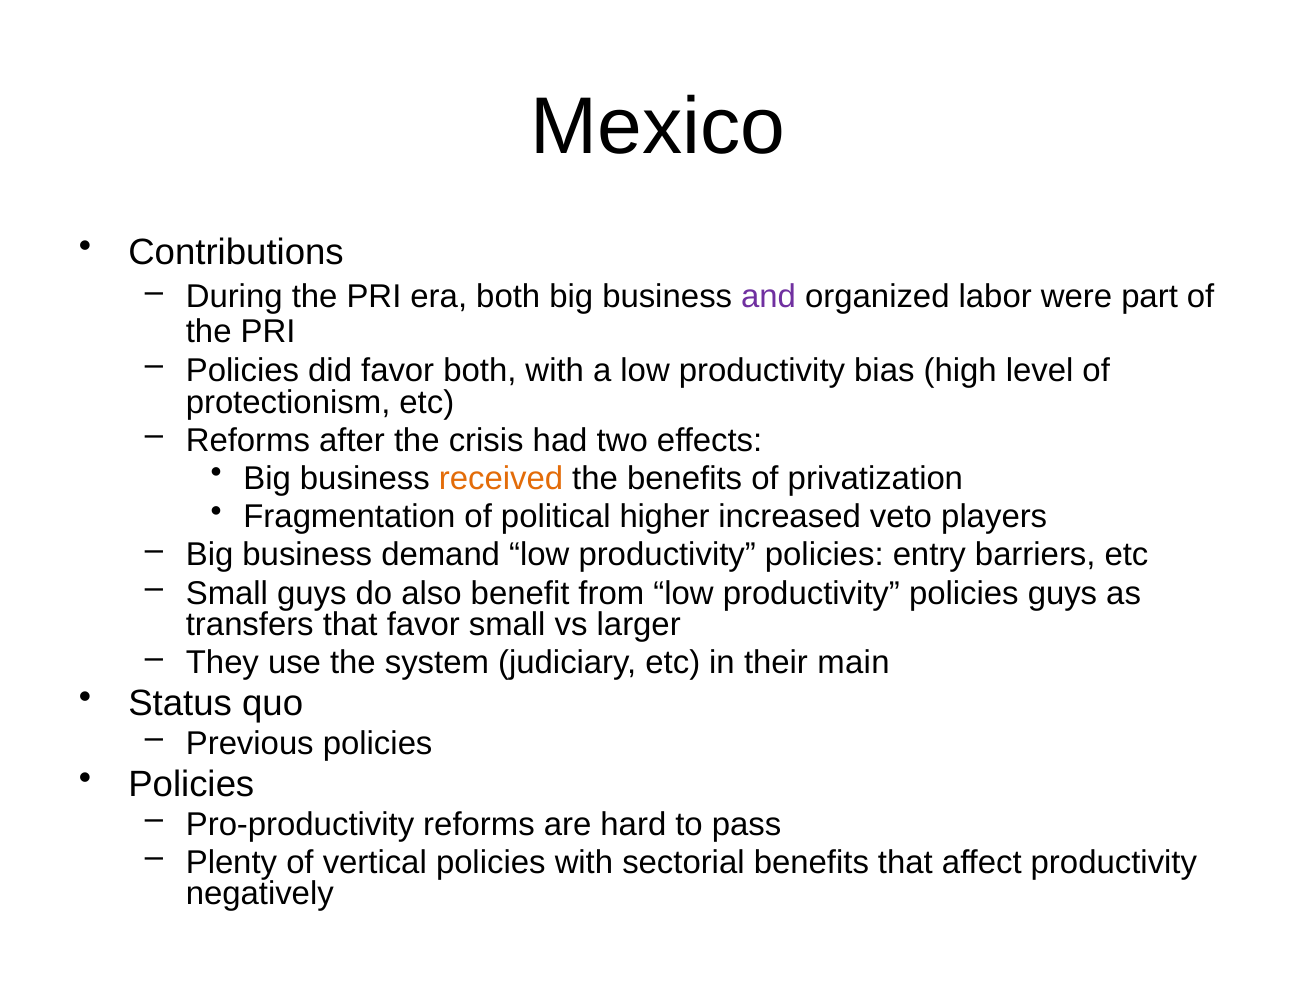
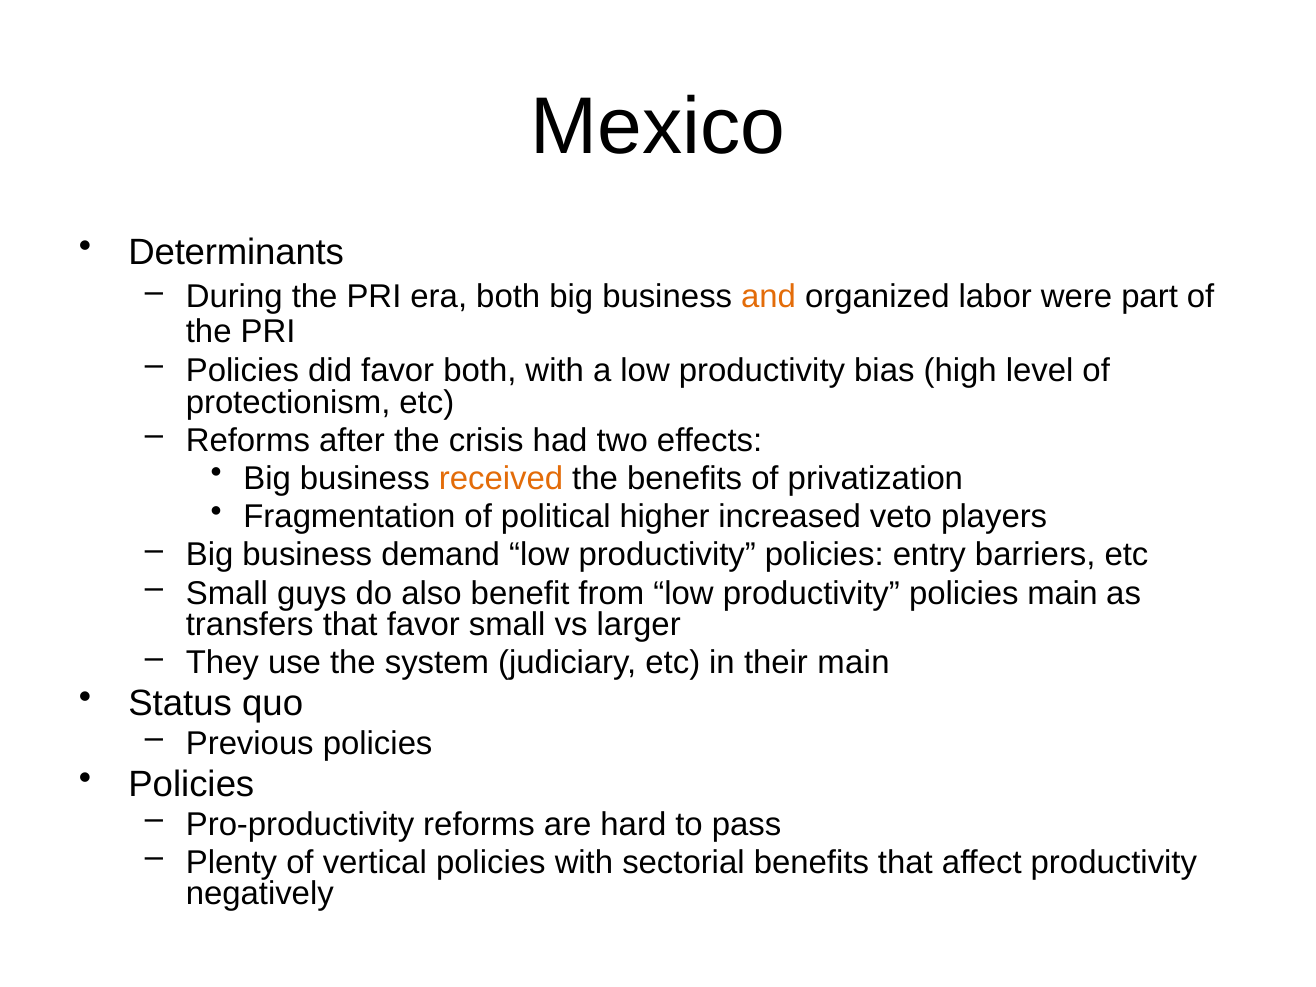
Contributions: Contributions -> Determinants (236, 253)
and colour: purple -> orange (769, 296)
policies guys: guys -> main (1063, 593)
